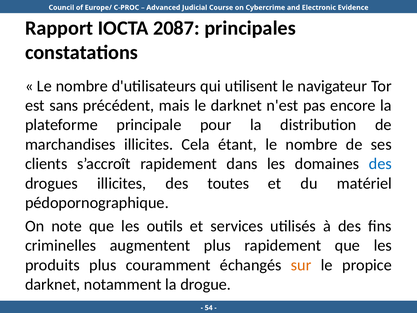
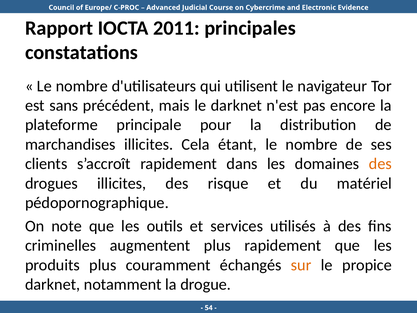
2087: 2087 -> 2011 (176, 28)
des colour: blue -> orange (380, 164)
toutes: toutes -> risque (228, 183)
